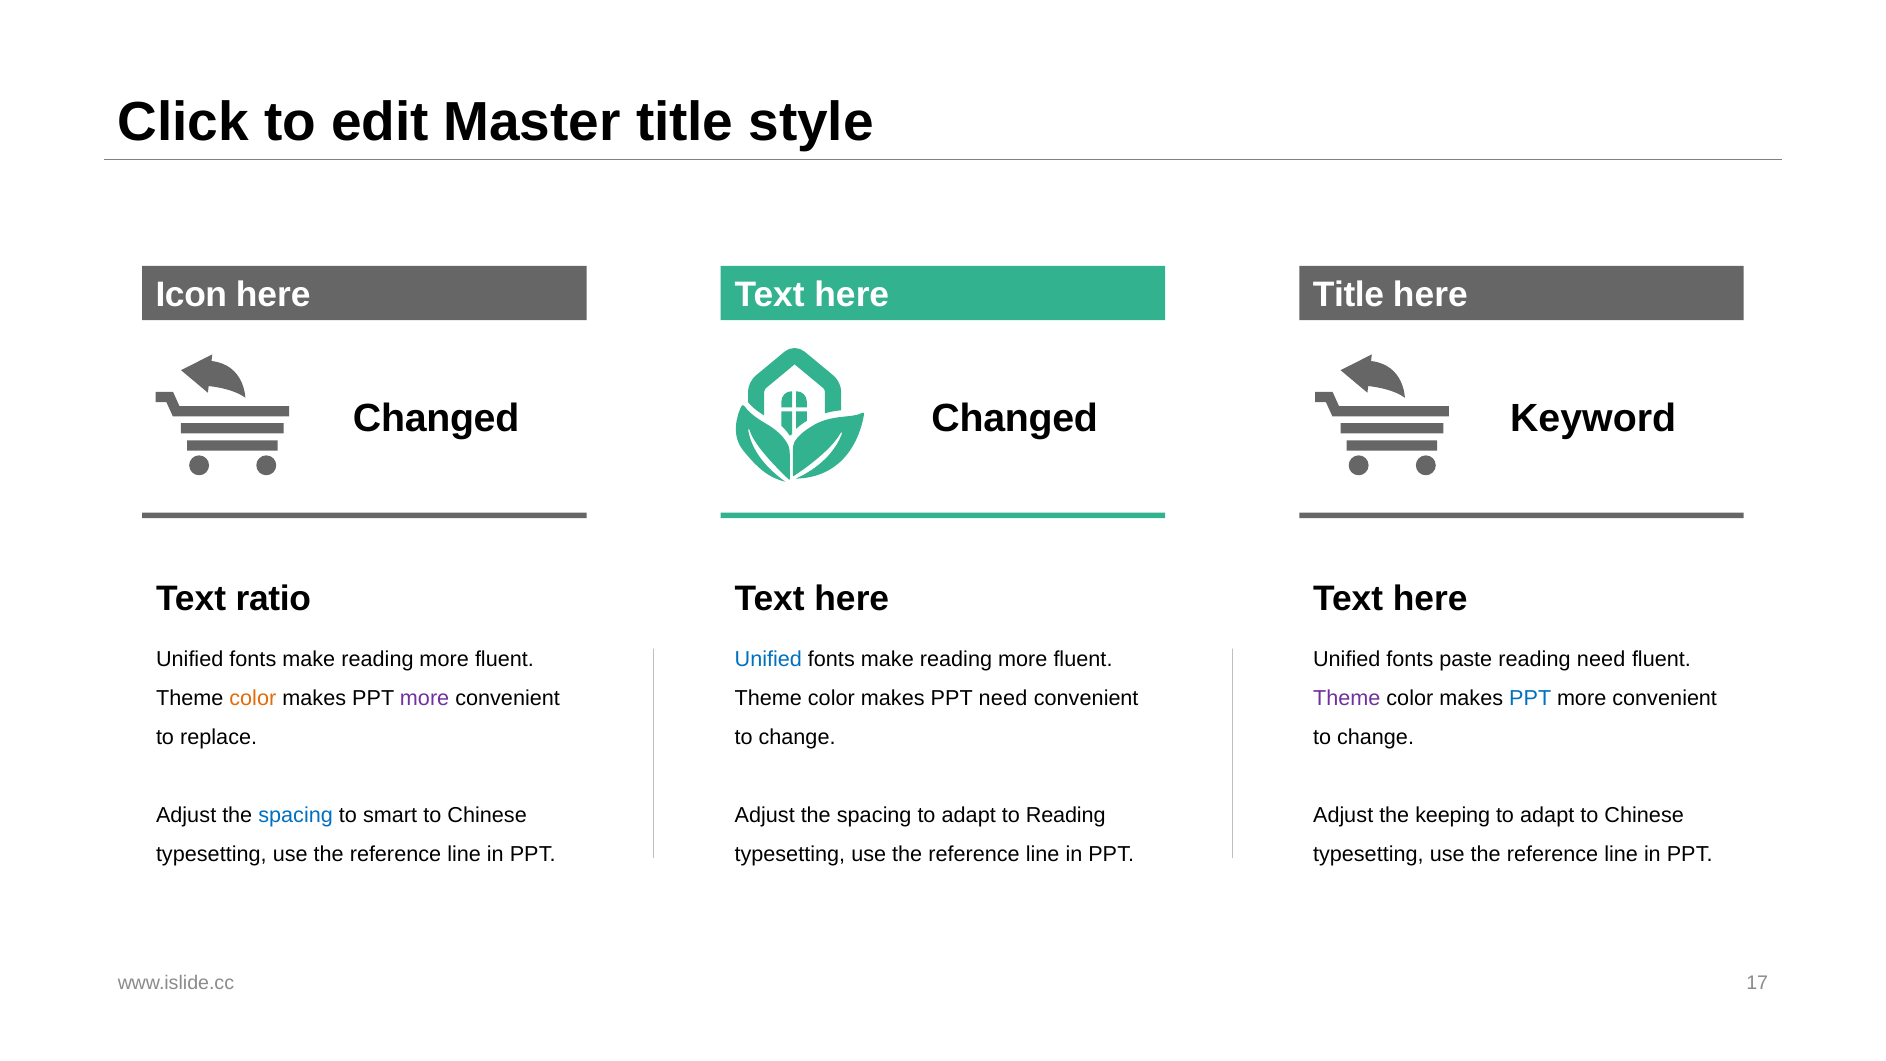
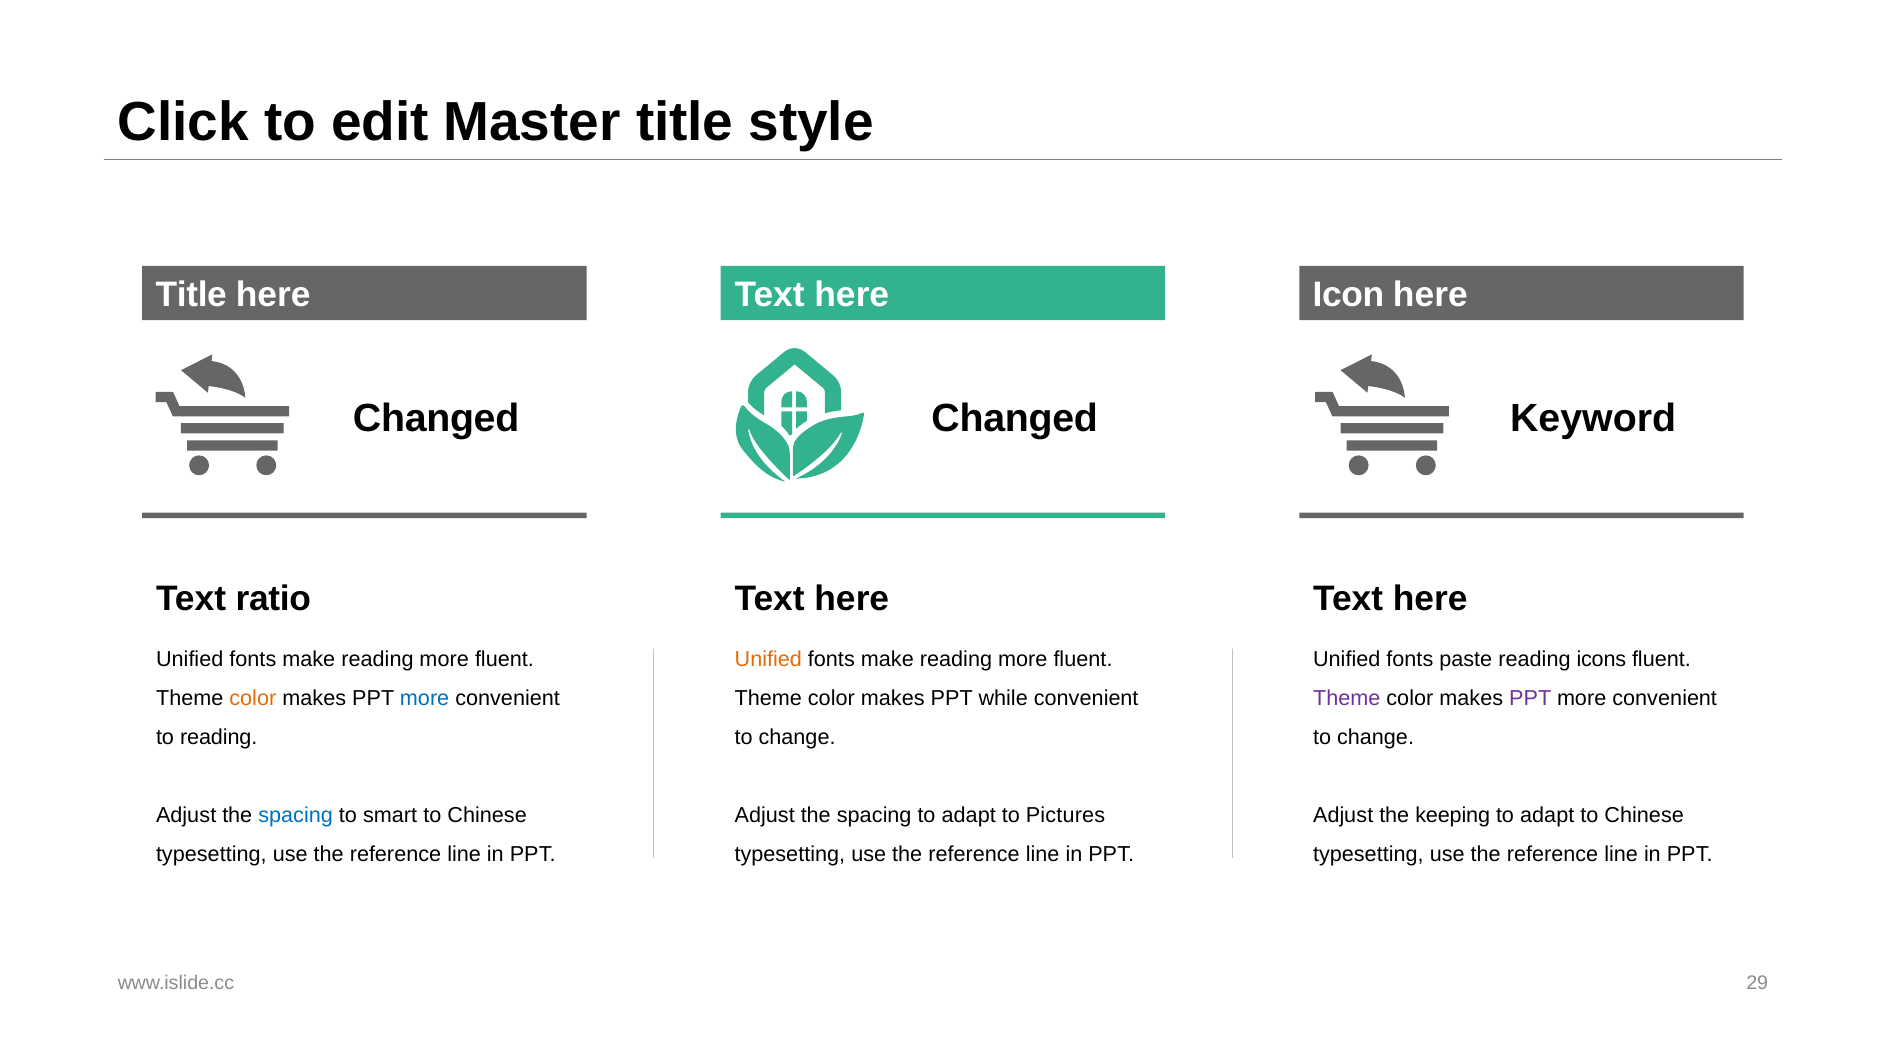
Icon: Icon -> Title (191, 294)
Title: Title -> Icon (1348, 294)
Unified colour: blue -> orange (768, 659)
reading need: need -> icons (1601, 659)
more colour: purple -> blue (425, 698)
PPT need: need -> while (1003, 698)
PPT colour: blue -> purple (1530, 698)
to replace: replace -> reading (219, 737)
to Reading: Reading -> Pictures (1066, 815)
17: 17 -> 29 (1757, 983)
